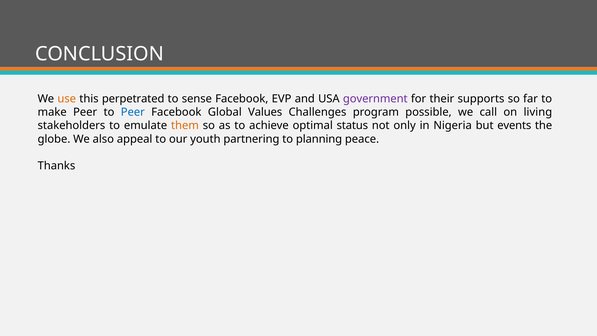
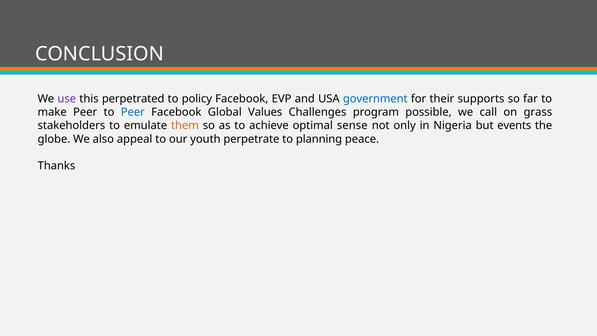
use colour: orange -> purple (67, 99)
sense: sense -> policy (197, 99)
government colour: purple -> blue (375, 99)
living: living -> grass (538, 112)
status: status -> sense (352, 125)
partnering: partnering -> perpetrate (251, 139)
